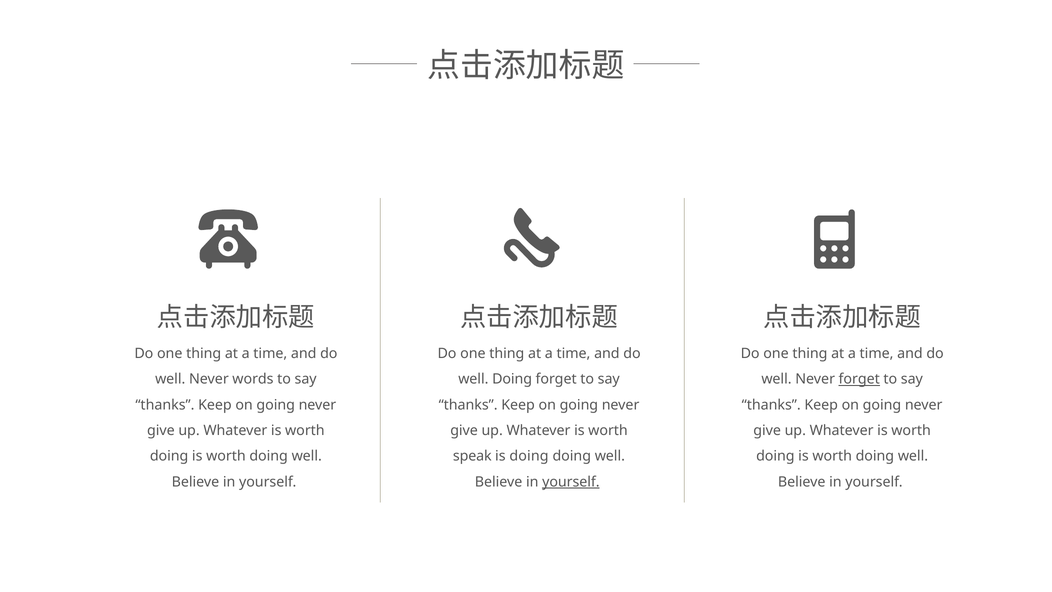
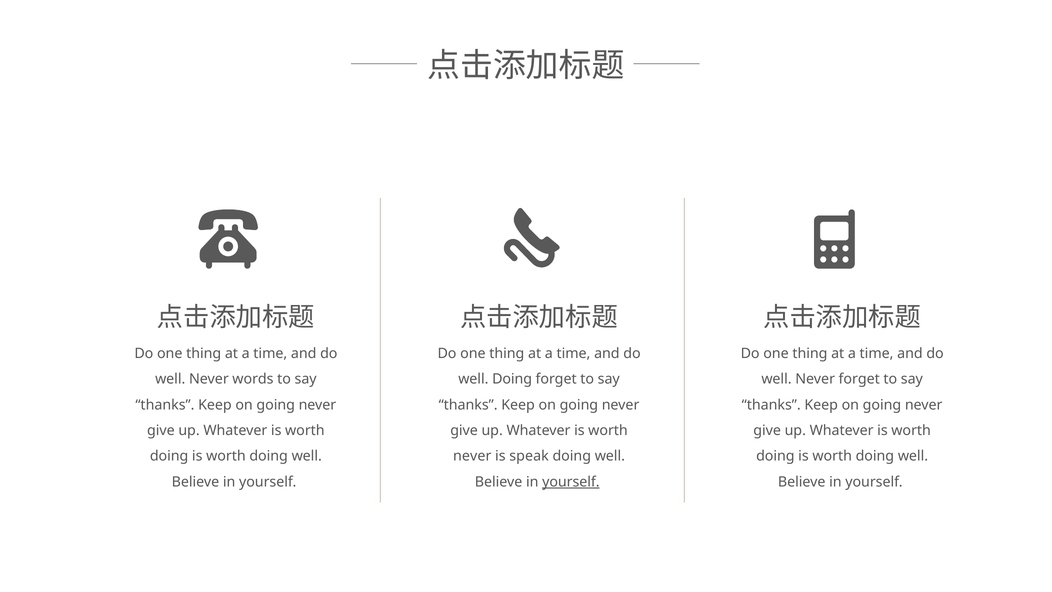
forget underline: present -> none (859, 379)
speak: speak -> never (472, 456)
is doing: doing -> speak (529, 456)
